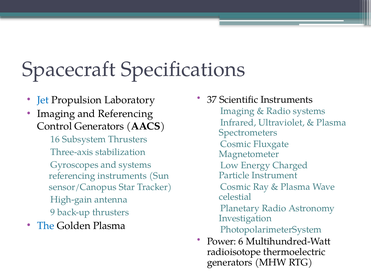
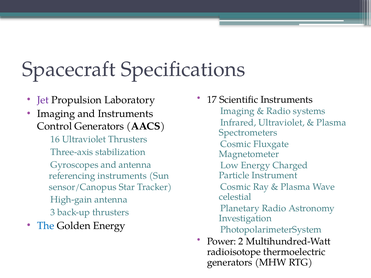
37: 37 -> 17 (212, 100)
Jet colour: blue -> purple (43, 100)
and Referencing: Referencing -> Instruments (125, 114)
16 Subsystem: Subsystem -> Ultraviolet (84, 140)
and systems: systems -> antenna (135, 165)
9: 9 -> 3 (53, 212)
Golden Plasma: Plasma -> Energy (109, 226)
6: 6 -> 2 (241, 242)
